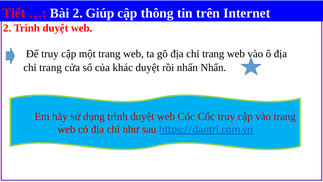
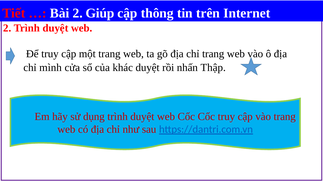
trang: trang -> mình (51, 68)
nhấn Nhấn: Nhấn -> Thập (213, 68)
